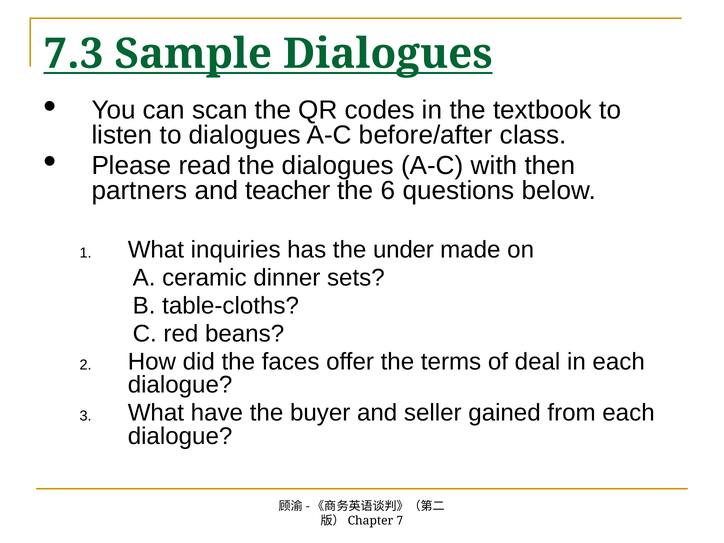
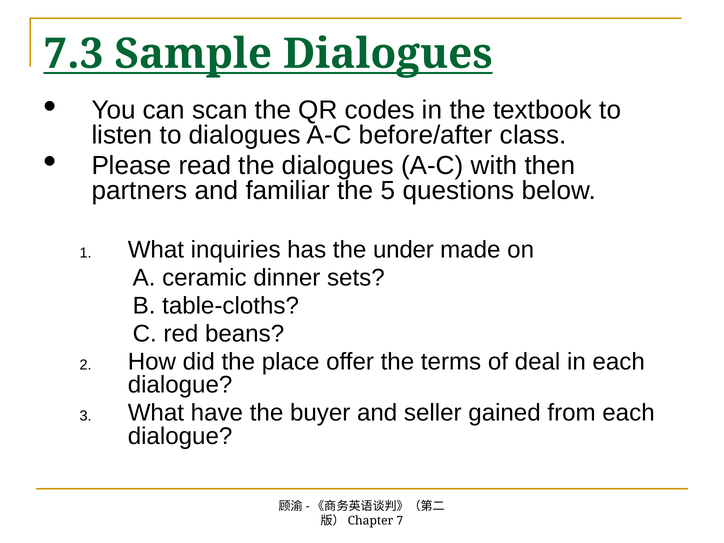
teacher: teacher -> familiar (288, 191)
6: 6 -> 5 (388, 191)
faces: faces -> place (291, 362)
